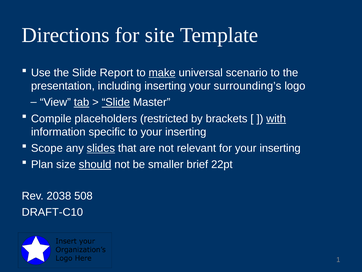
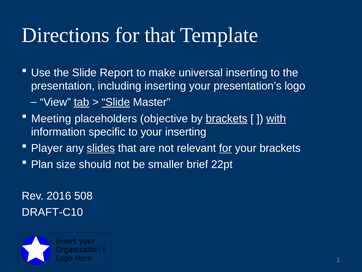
for site: site -> that (160, 35)
make underline: present -> none (162, 73)
universal scenario: scenario -> inserting (247, 73)
surrounding’s: surrounding’s -> presentation’s (248, 86)
Compile: Compile -> Meeting (51, 118)
restricted: restricted -> objective (164, 118)
brackets underline: none -> present (227, 118)
Scope: Scope -> Player (47, 148)
for underline: none -> present (225, 148)
inserting: inserting -> brackets (280, 148)
should underline: present -> none (95, 164)
2038: 2038 -> 2016 (59, 196)
